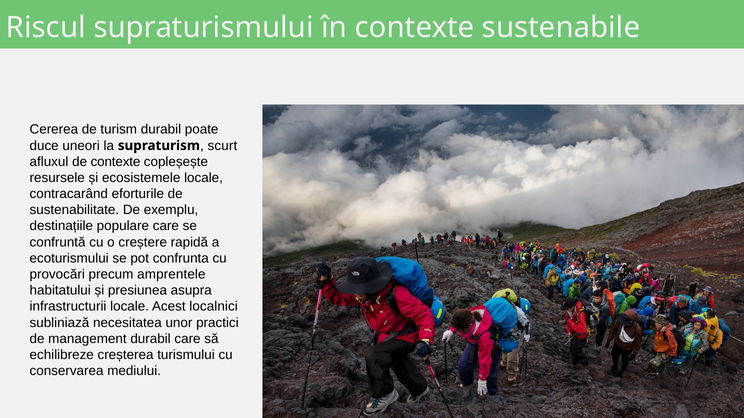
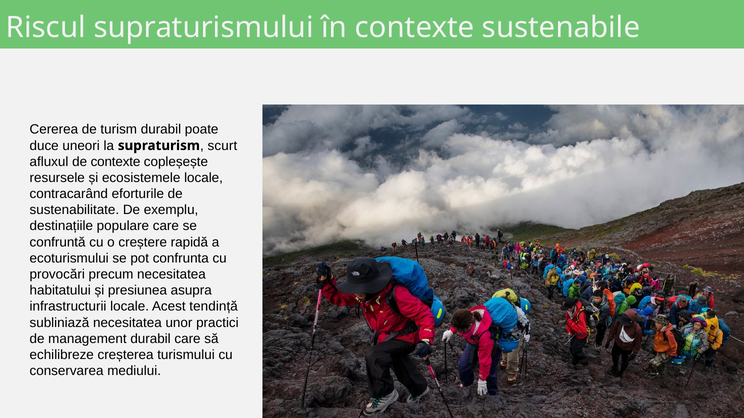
precum amprentele: amprentele -> necesitatea (171, 275)
localnici: localnici -> tendință (214, 307)
